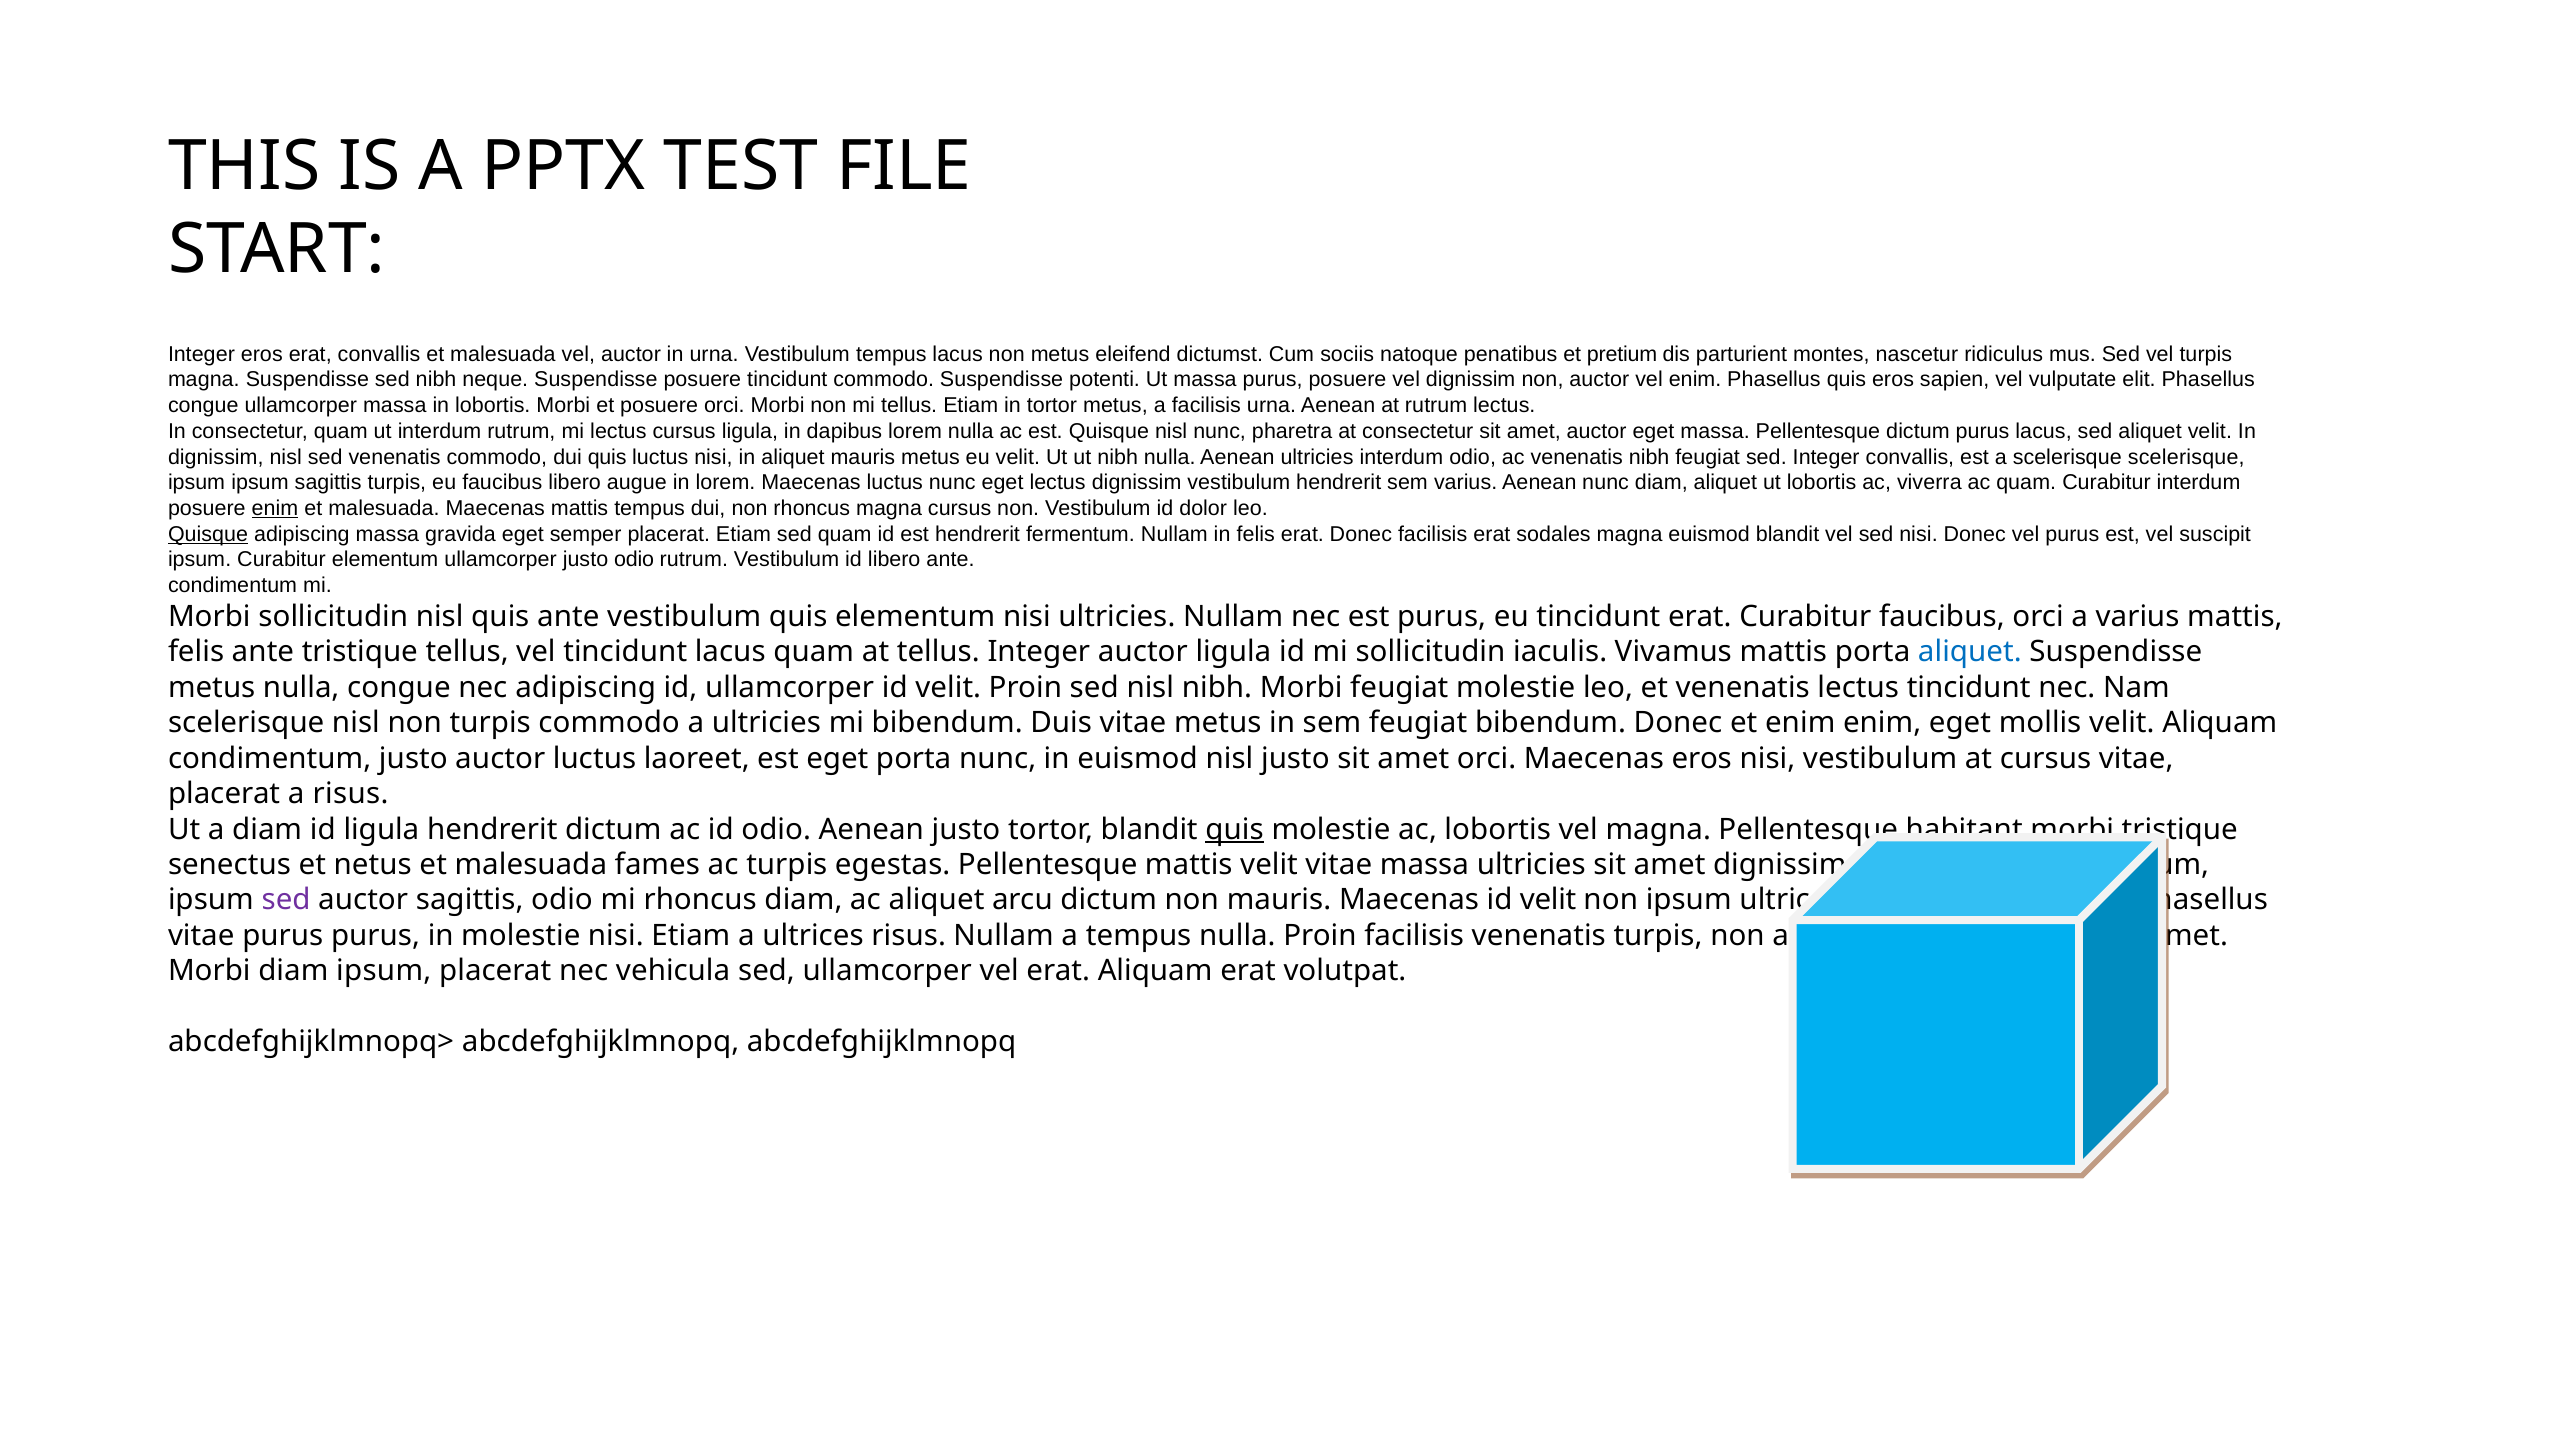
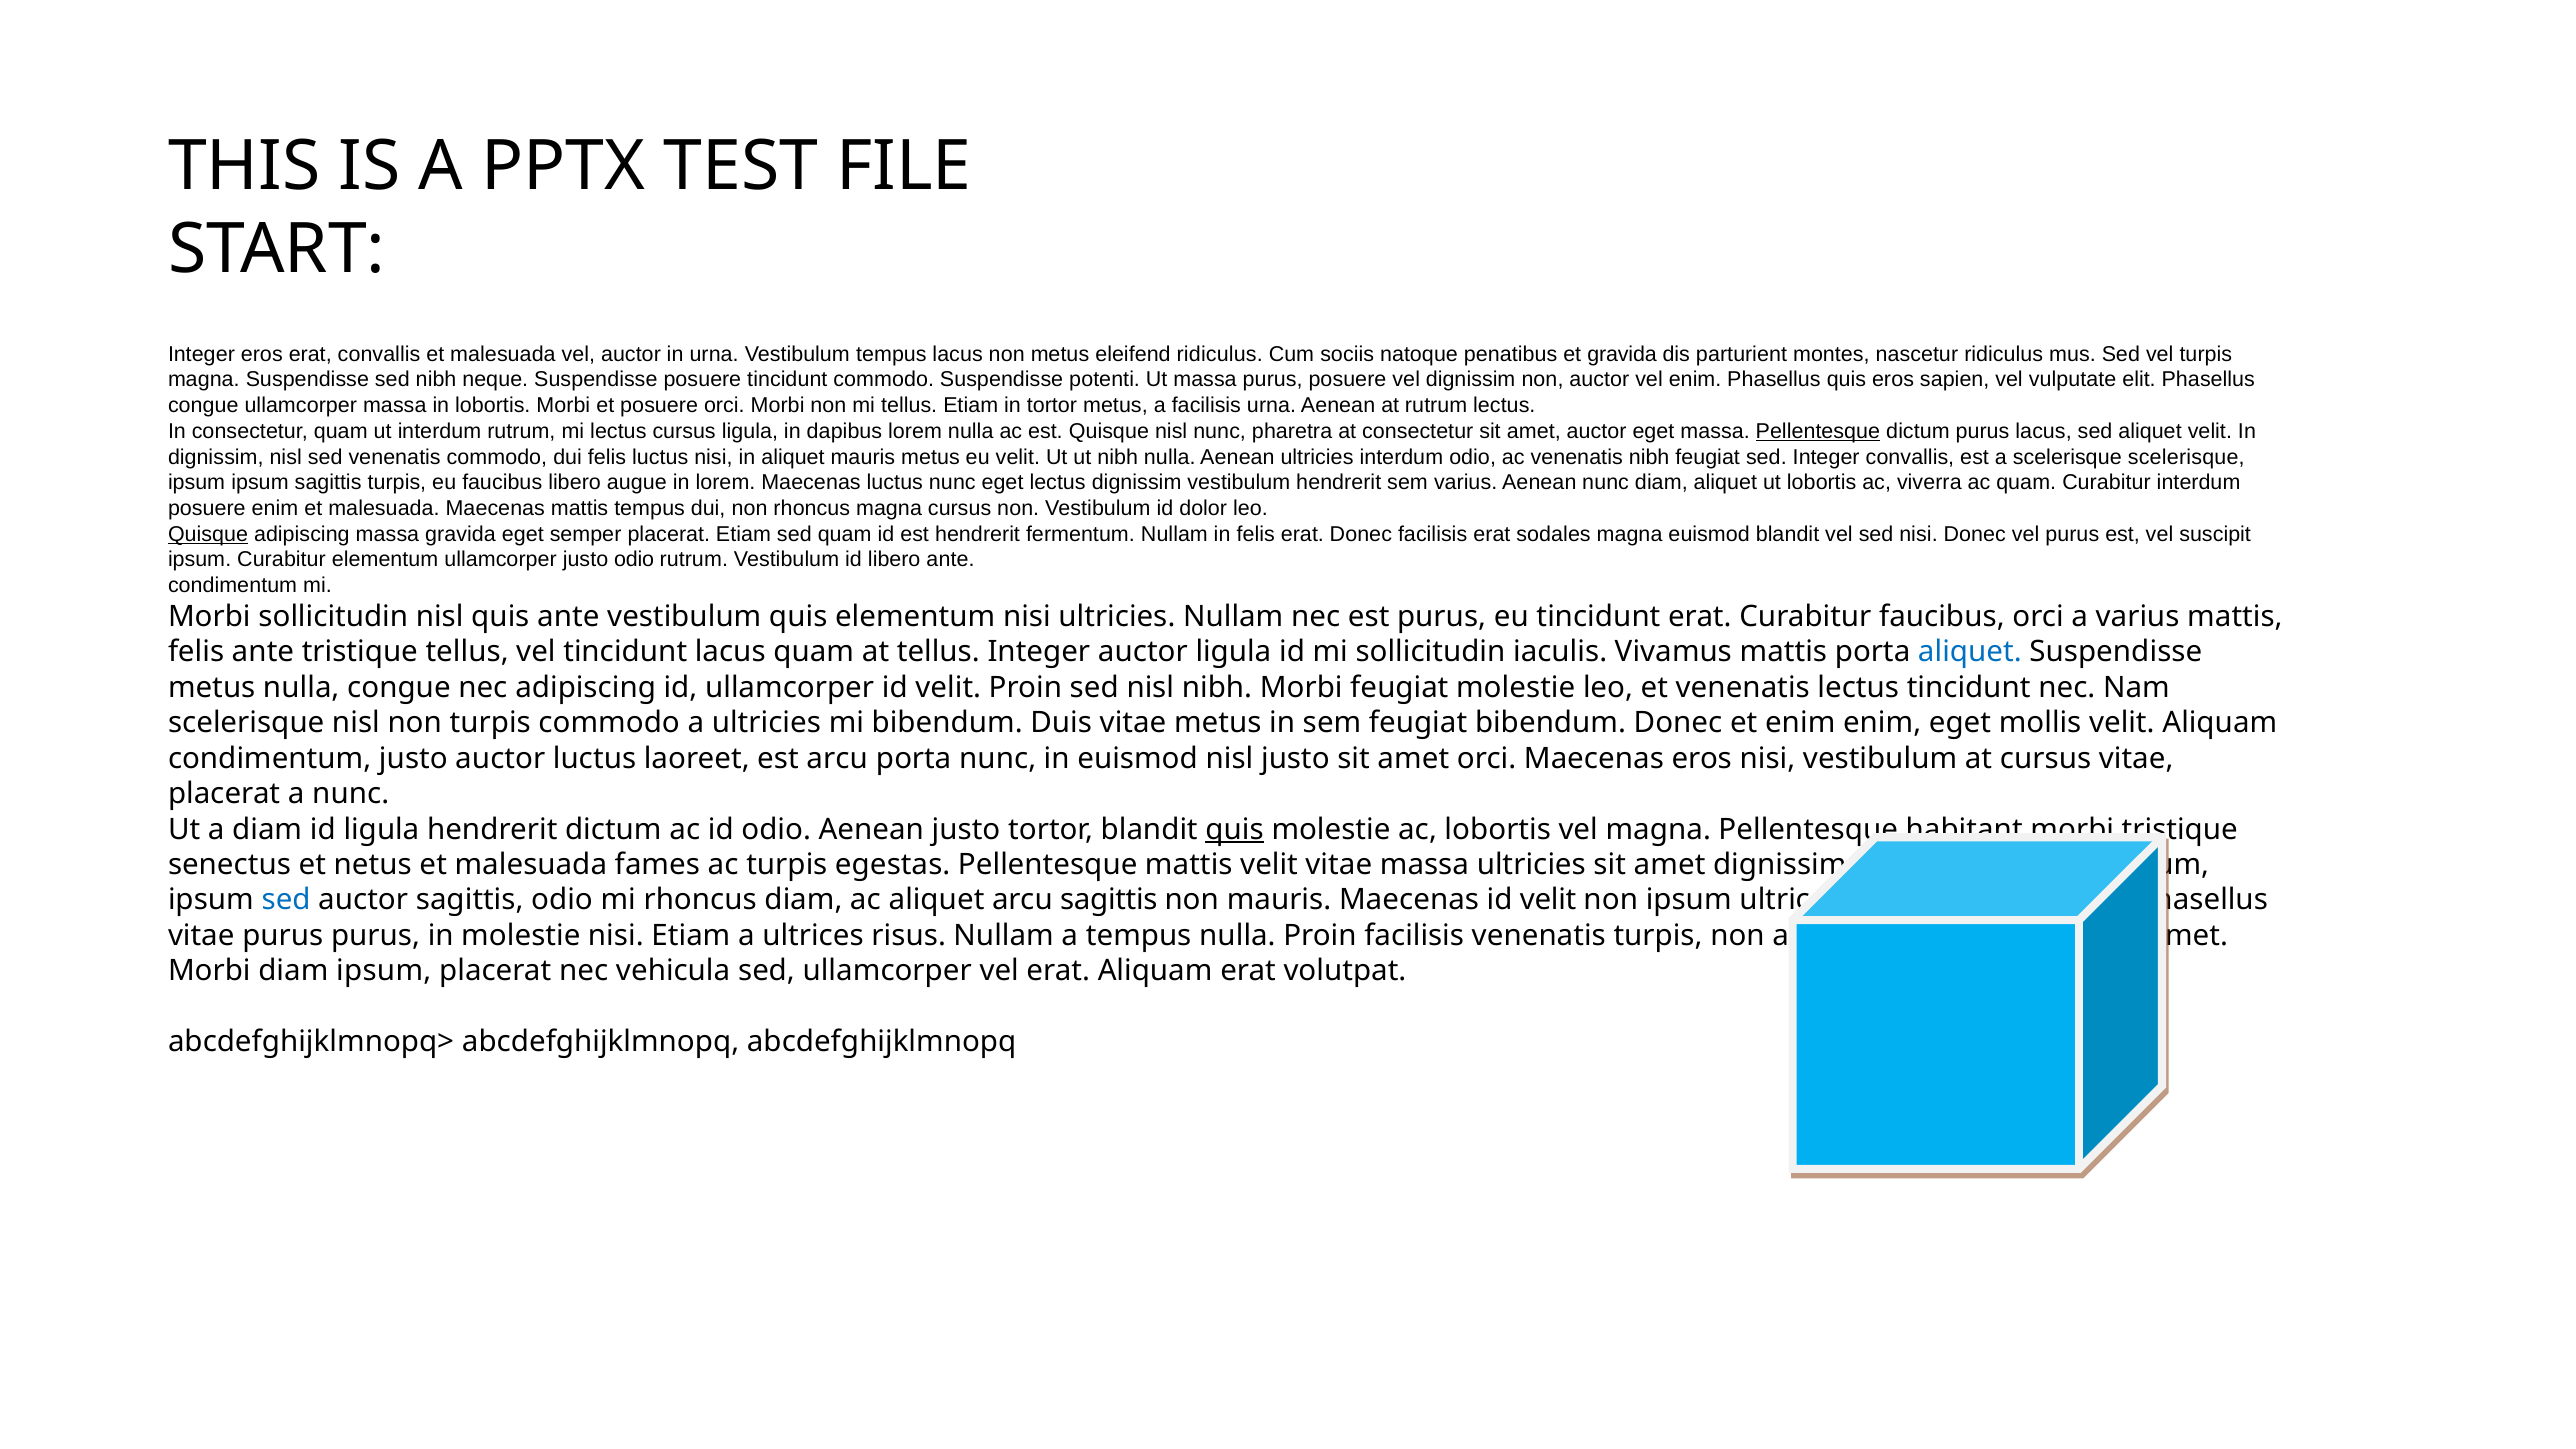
eleifend dictumst: dictumst -> ridiculus (1220, 354)
et pretium: pretium -> gravida (1622, 354)
Pellentesque underline: none -> present (1818, 431)
dui quis: quis -> felis (607, 457)
enim underline: present -> none (275, 508)
est eget: eget -> arcu (837, 758)
a risus: risus -> nunc (351, 794)
sed colour: purple -> blue (286, 900)
arcu dictum: dictum -> sagittis (1109, 900)
